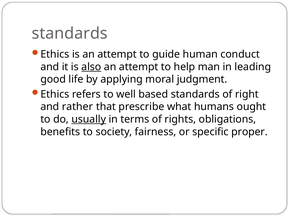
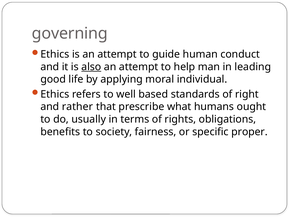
standards: standards -> governing (70, 33)
judgment: judgment -> individual (202, 79)
usually underline: present -> none (89, 119)
